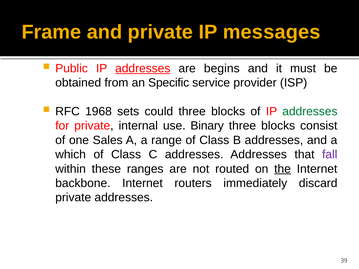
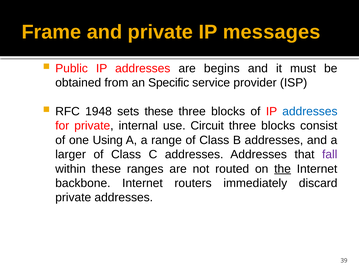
addresses underline: present -> none (143, 68)
1968: 1968 -> 1948 (99, 112)
sets could: could -> these (159, 112)
addresses colour: green -> blue (310, 112)
Binary: Binary -> Circuit (207, 126)
Sales: Sales -> Using (108, 140)
which: which -> larger (71, 155)
